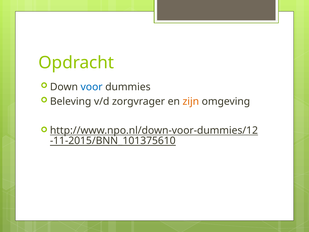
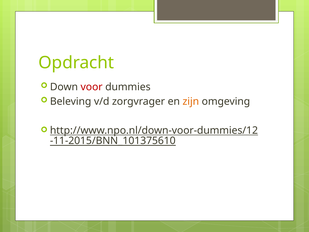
voor colour: blue -> red (92, 87)
